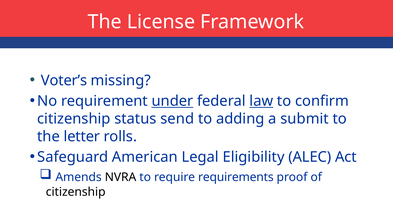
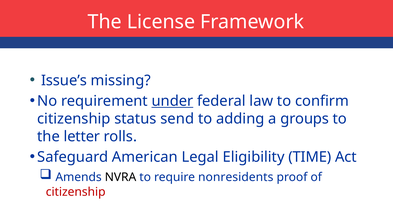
Voter’s: Voter’s -> Issue’s (64, 80)
law underline: present -> none (261, 101)
submit: submit -> groups (305, 119)
ALEC: ALEC -> TIME (310, 157)
requirements: requirements -> nonresidents (236, 177)
citizenship colour: black -> red (76, 192)
